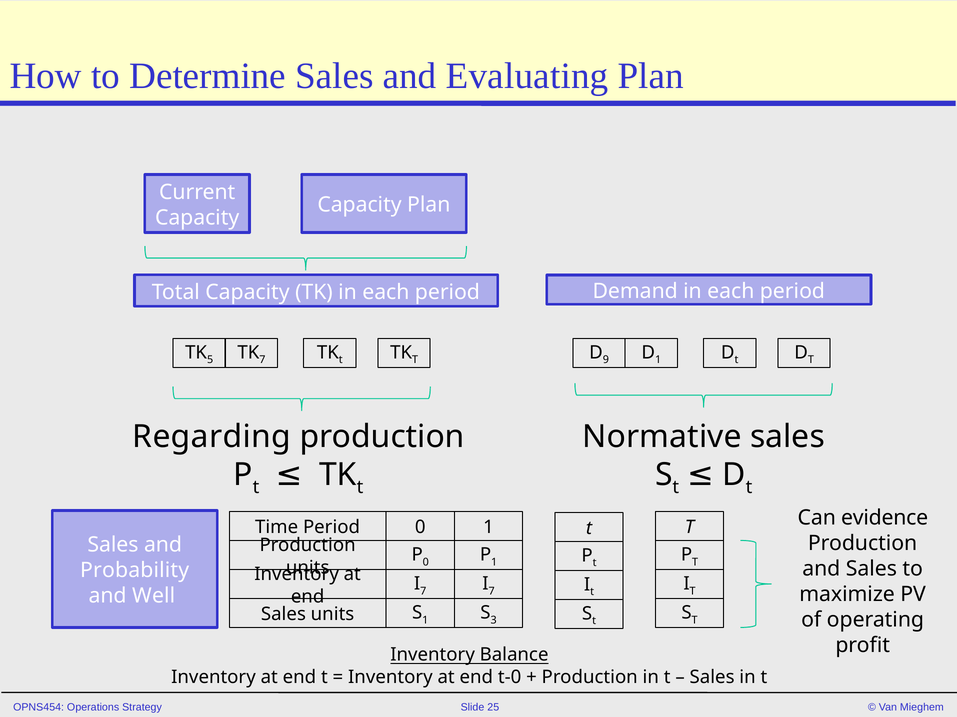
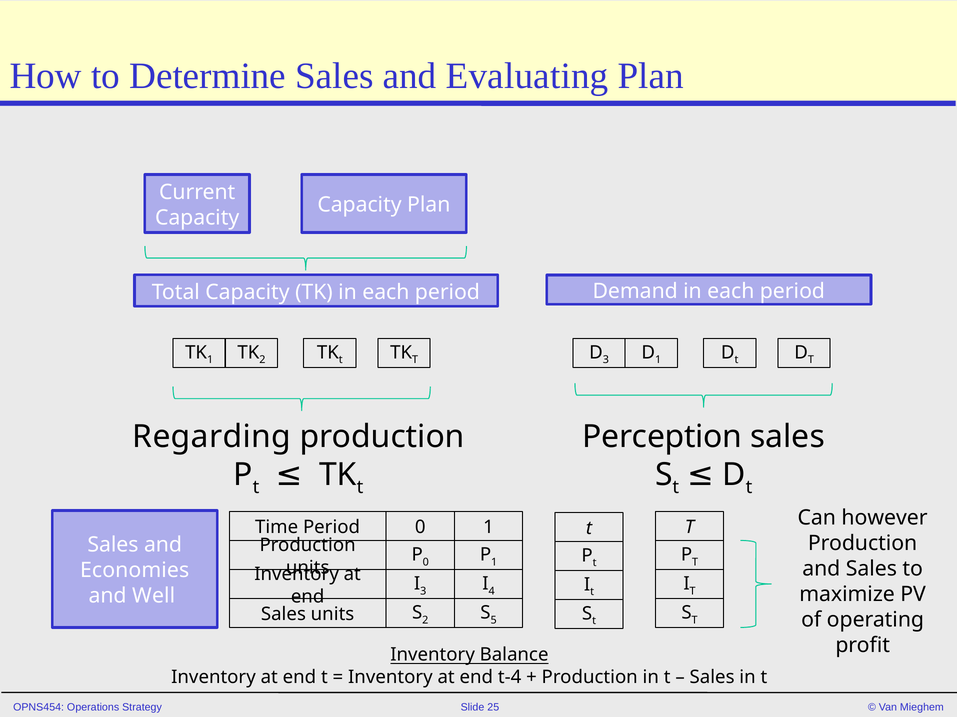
TK 5: 5 -> 1 (210, 360)
TK 7: 7 -> 2 (262, 360)
9: 9 -> 3 (606, 360)
Normative: Normative -> Perception (662, 437)
evidence: evidence -> however (885, 518)
Probability: Probability -> Economies (135, 571)
7: 7 -> 3 (423, 592)
7: 7 -> 4 (492, 592)
3: 3 -> 5 (494, 621)
1: 1 -> 2 (425, 621)
t-0: t-0 -> t-4 (510, 678)
